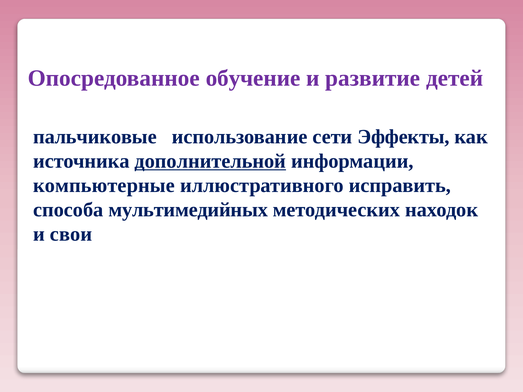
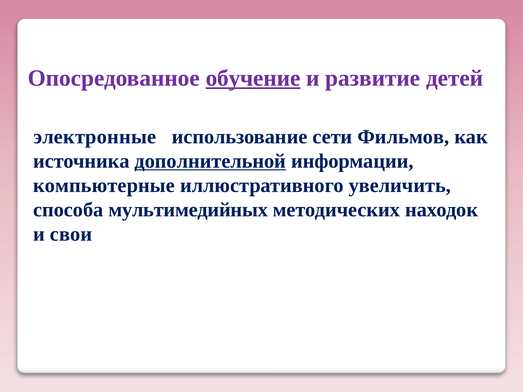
обучение underline: none -> present (253, 78)
пальчиковые: пальчиковые -> электронные (95, 137)
Эффекты: Эффекты -> Фильмов (403, 137)
исправить: исправить -> увеличить (400, 186)
